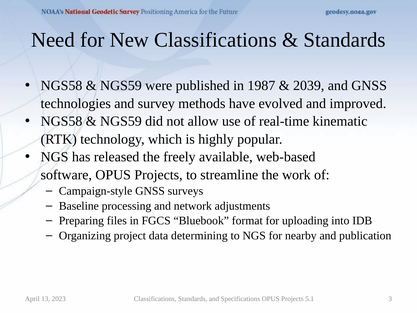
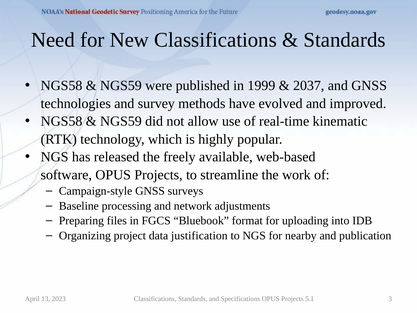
1987: 1987 -> 1999 (261, 86)
2039: 2039 -> 2037 (309, 86)
determining: determining -> justification (199, 235)
